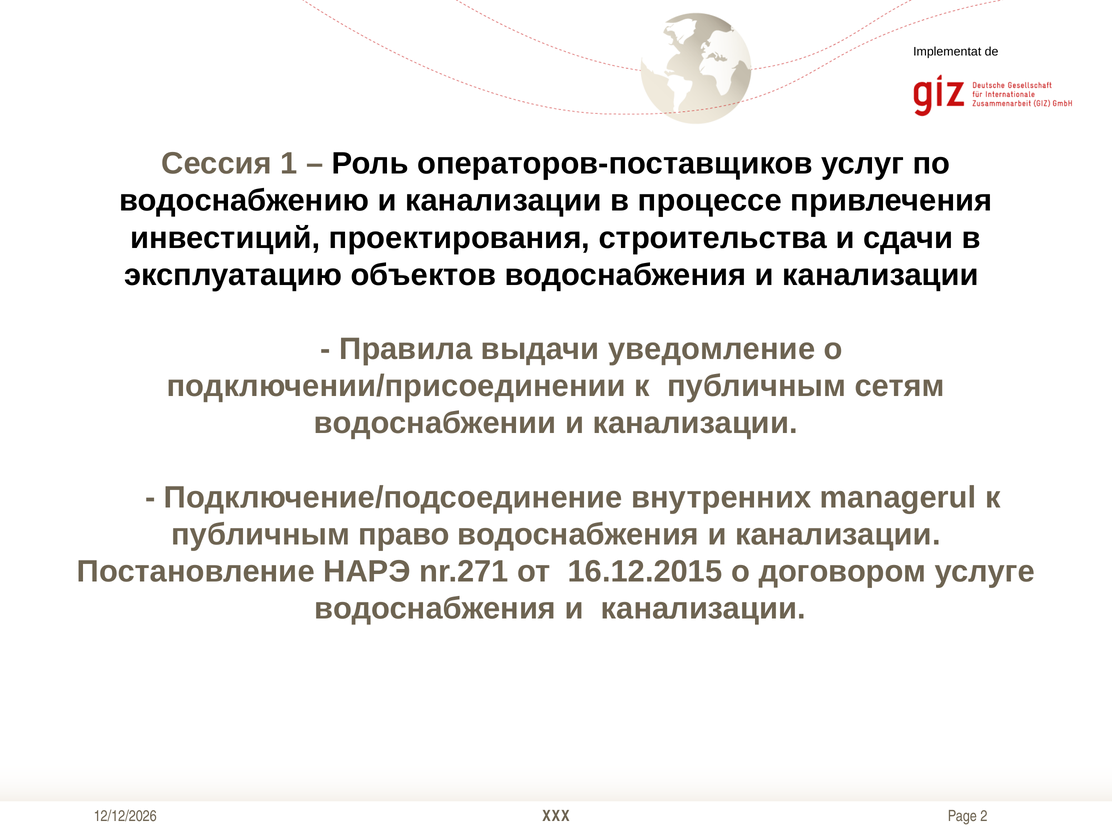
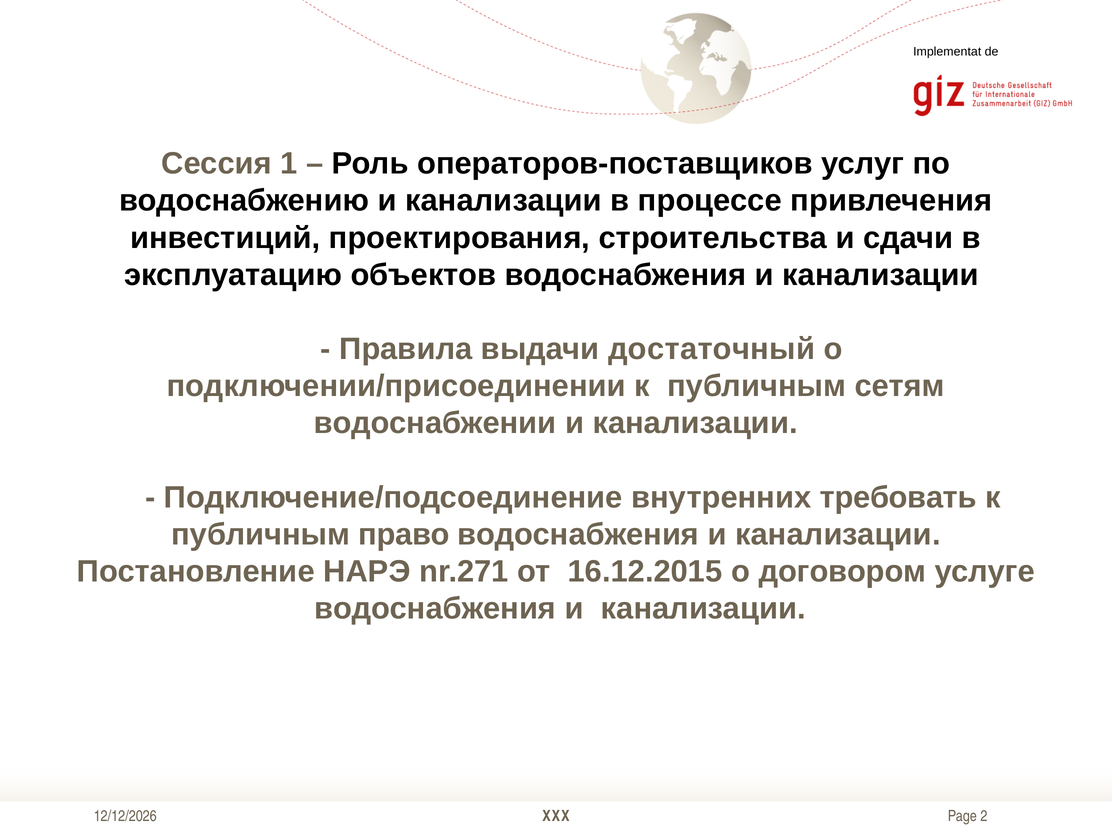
уведомление: уведомление -> достаточный (712, 349)
managerul: managerul -> требовать (898, 497)
